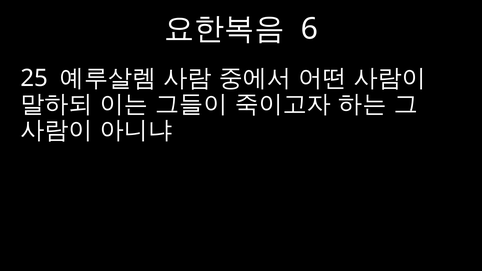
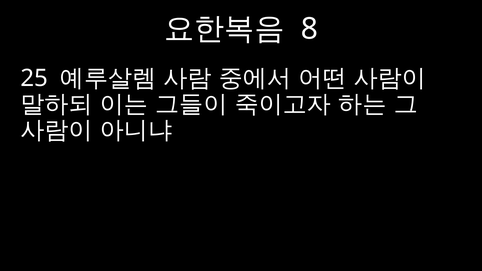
6: 6 -> 8 (309, 29)
